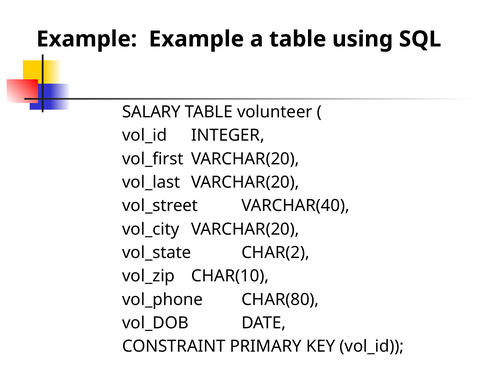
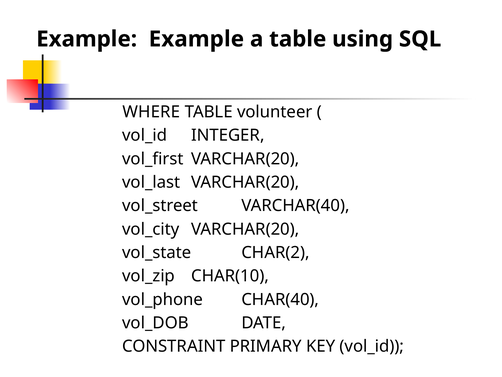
SALARY: SALARY -> WHERE (151, 112)
CHAR(80: CHAR(80 -> CHAR(40 (280, 299)
